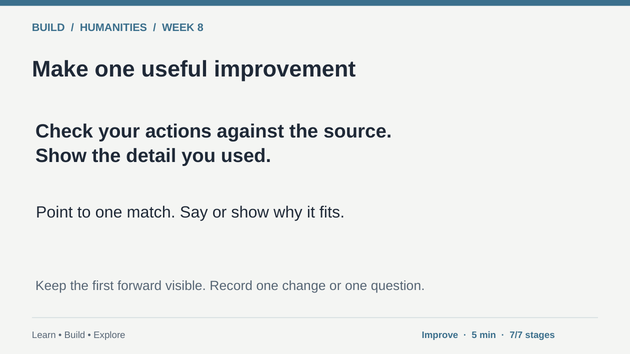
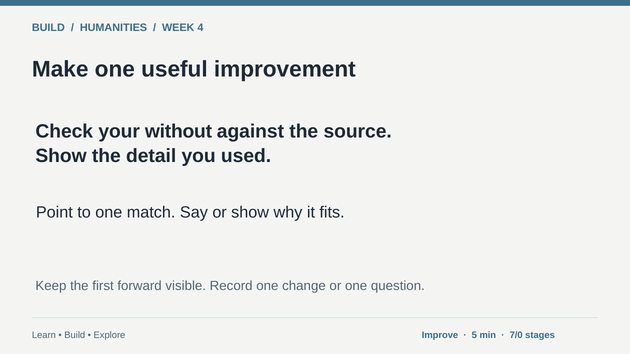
8: 8 -> 4 (200, 28)
actions: actions -> without (178, 131)
7/7: 7/7 -> 7/0 (516, 335)
